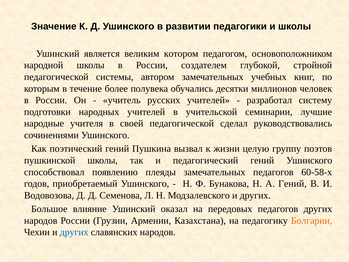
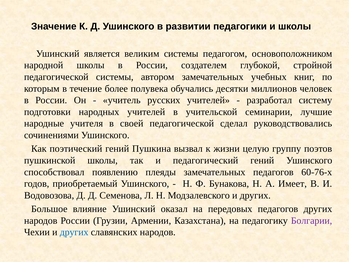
великим котором: котором -> системы (181, 54)
60-58-х: 60-58-х -> 60-76-х (317, 172)
А Гений: Гений -> Имеет (293, 184)
Болгарии colour: orange -> purple (312, 220)
